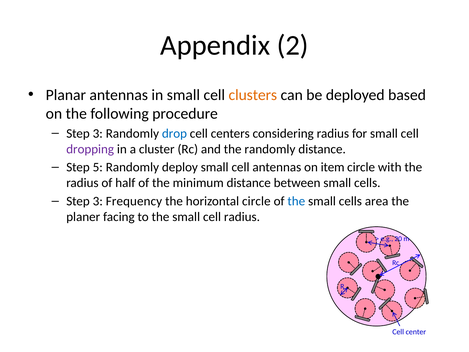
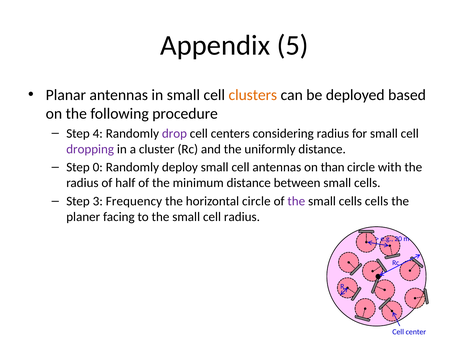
2: 2 -> 5 (293, 45)
3: 3 -> 4 (98, 133)
drop colour: blue -> purple (174, 133)
the randomly: randomly -> uniformly (270, 149)
5: 5 -> 0 (98, 167)
item: item -> than (333, 167)
the colour: blue -> purple (296, 201)
cells area: area -> cells (377, 201)
